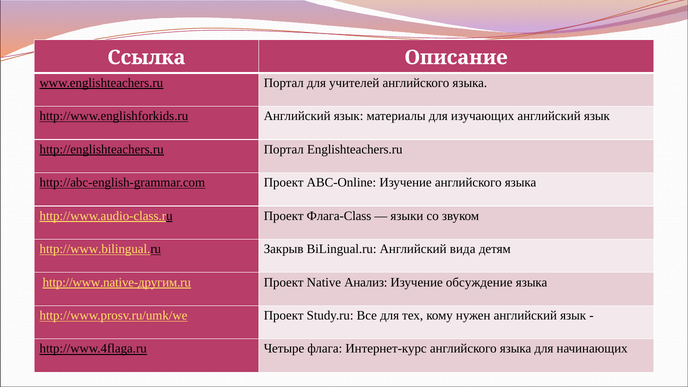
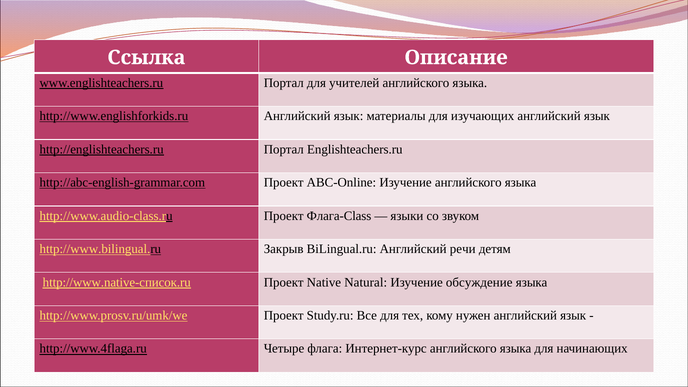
вида: вида -> речи (463, 249)
http://www.native-другим.ru: http://www.native-другим.ru -> http://www.native-список.ru (117, 282)
Анализ: Анализ -> Natural (366, 282)
